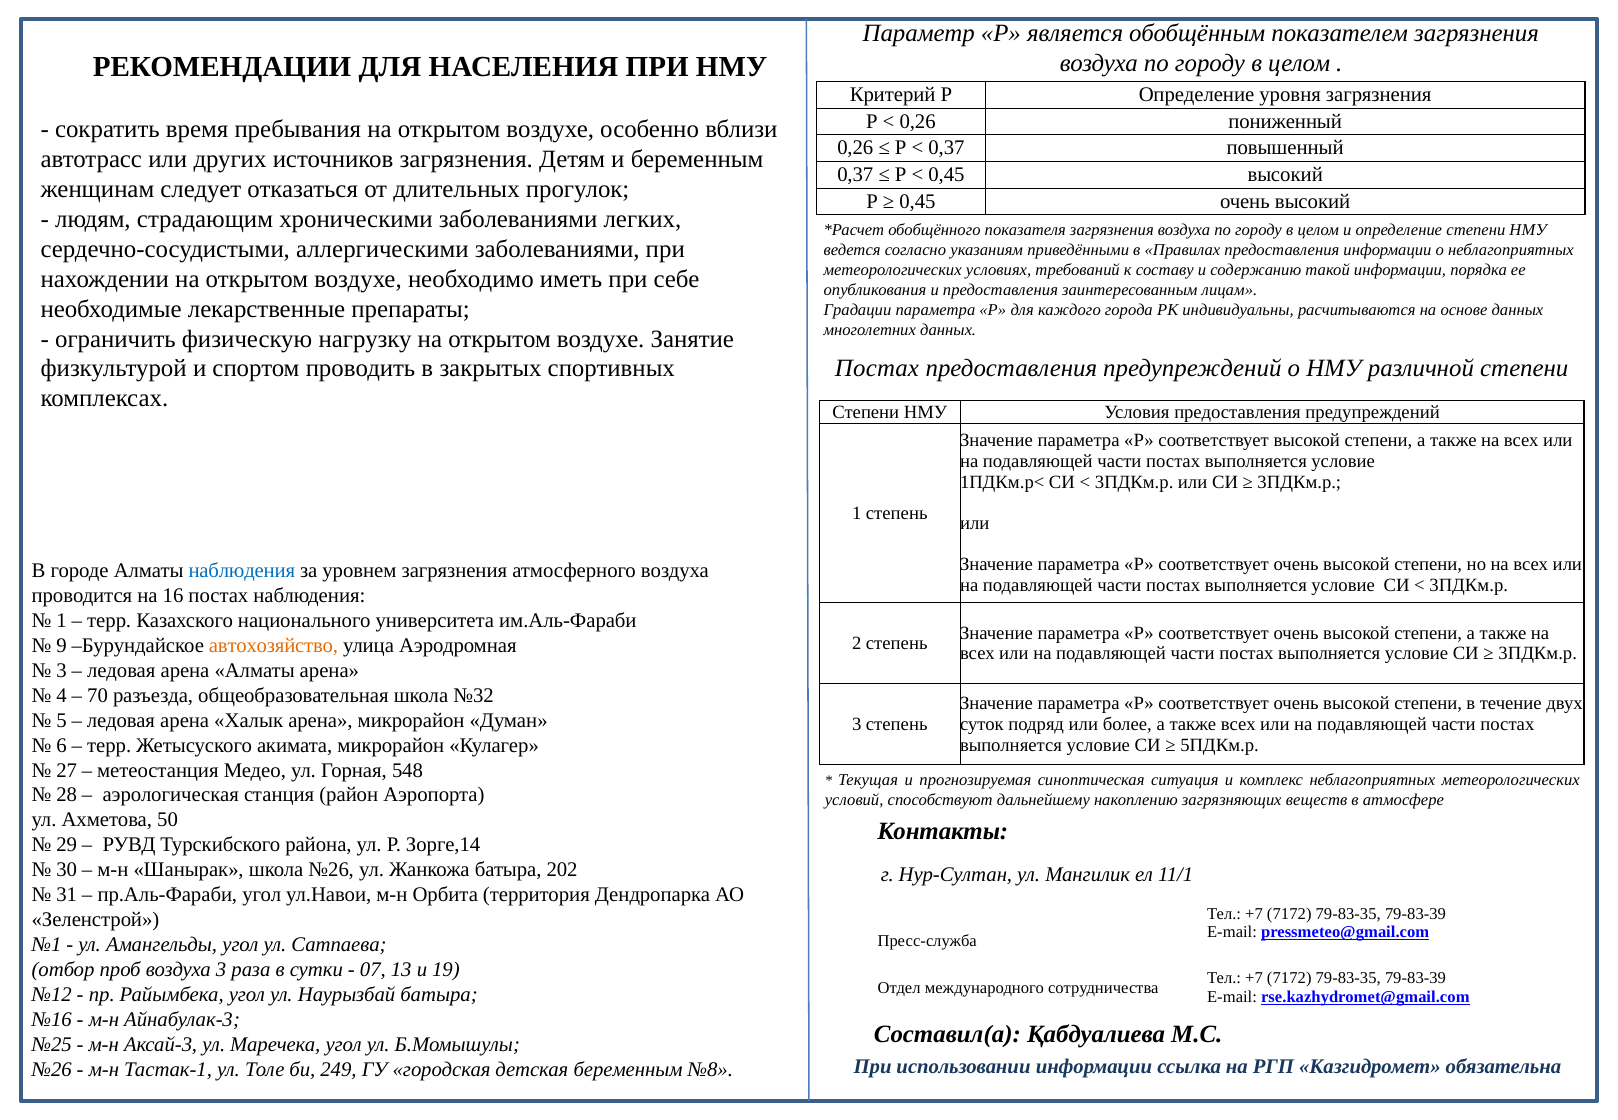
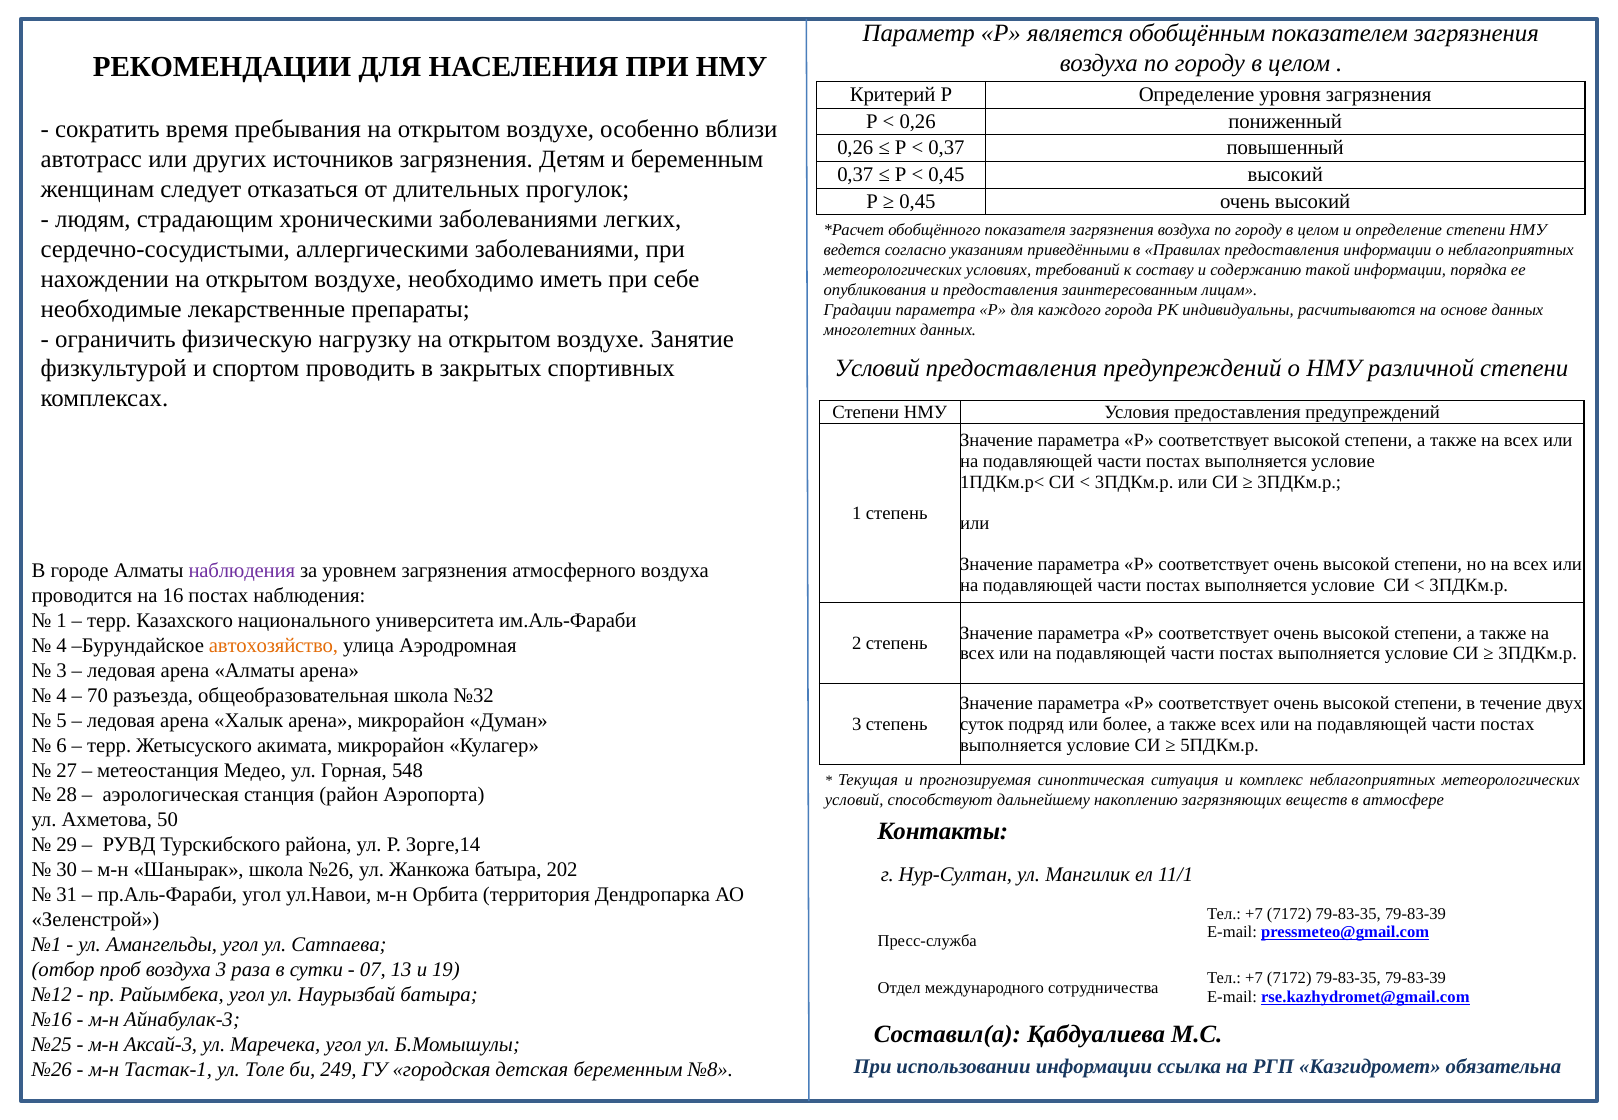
Постах: Постах -> Условий (877, 368)
наблюдения colour: blue -> purple (242, 571)
9: 9 -> 4 (62, 646)
